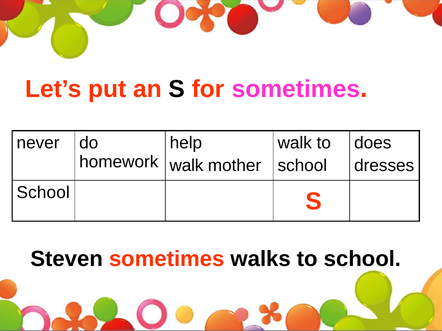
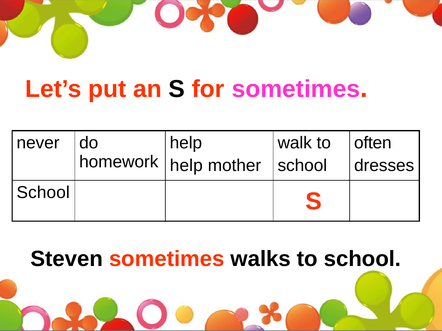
does: does -> often (373, 143)
walk: walk -> help (186, 166)
